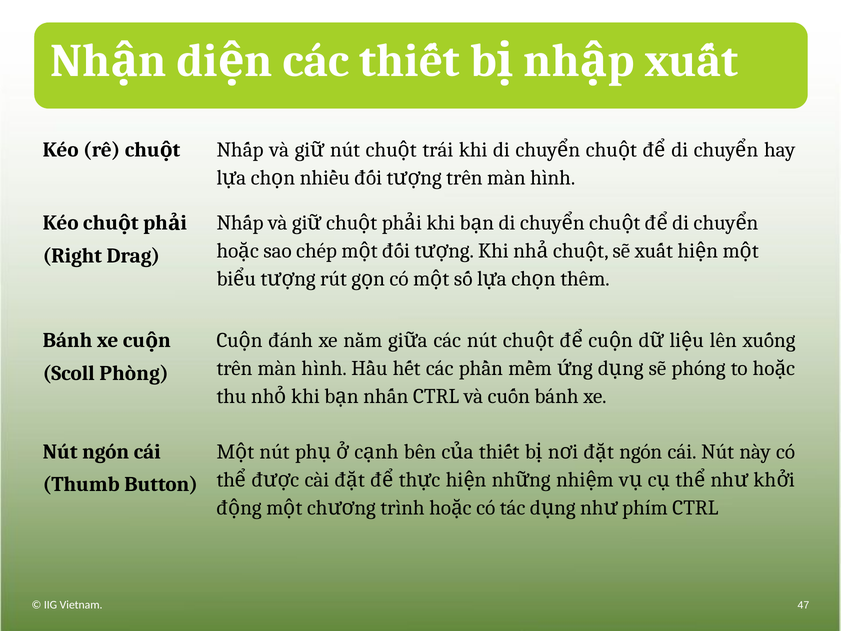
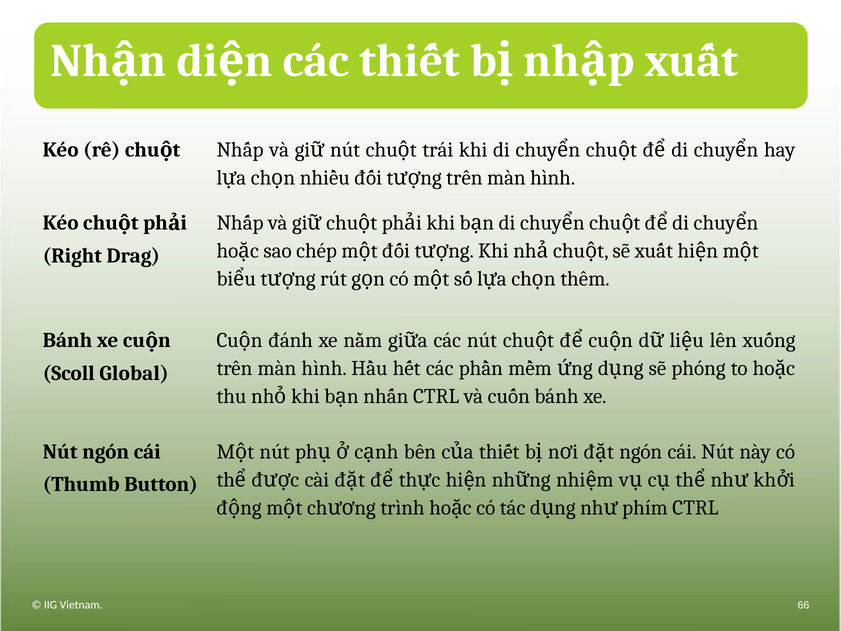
Phòng: Phòng -> Global (134, 373)
47: 47 -> 66 (803, 605)
